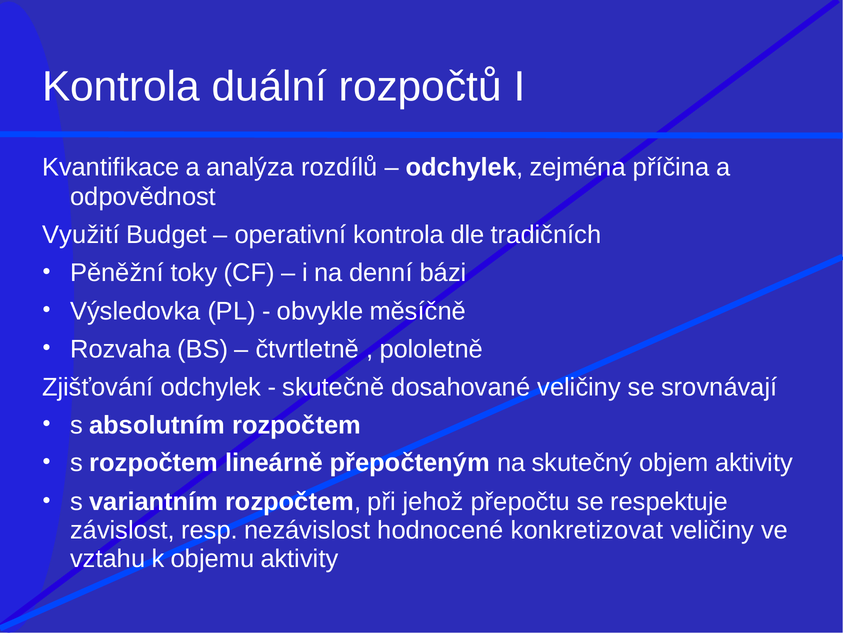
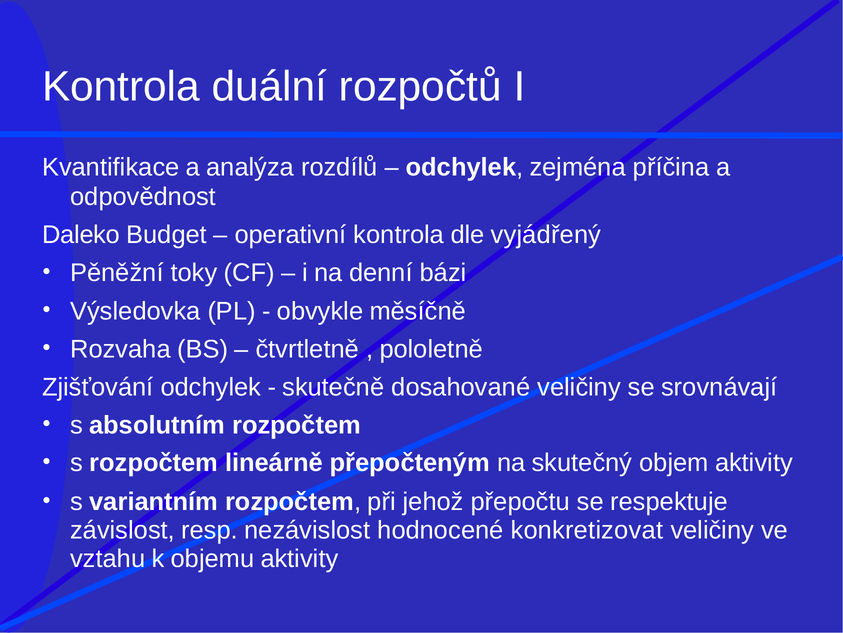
Využití: Využití -> Daleko (81, 235)
tradičních: tradičních -> vyjádřený (546, 235)
